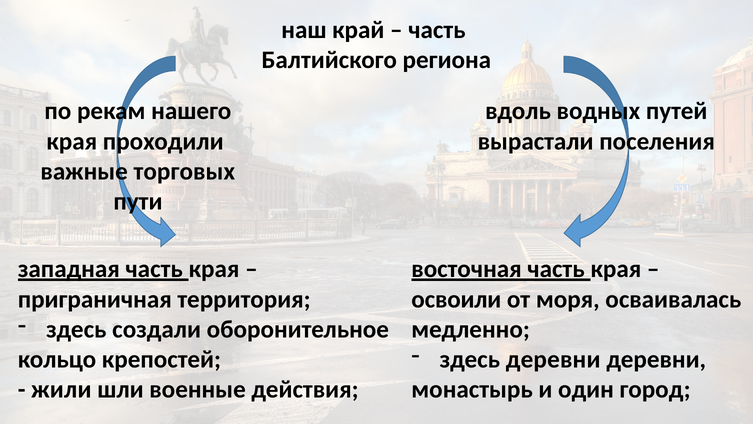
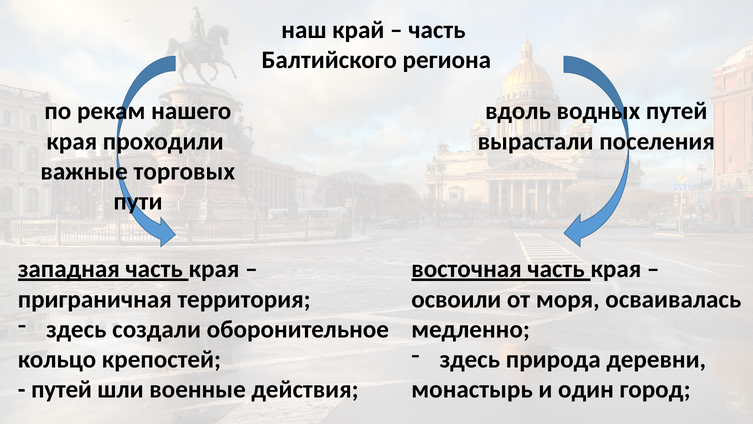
здесь деревни: деревни -> природа (553, 359)
жили: жили -> путей (62, 389)
